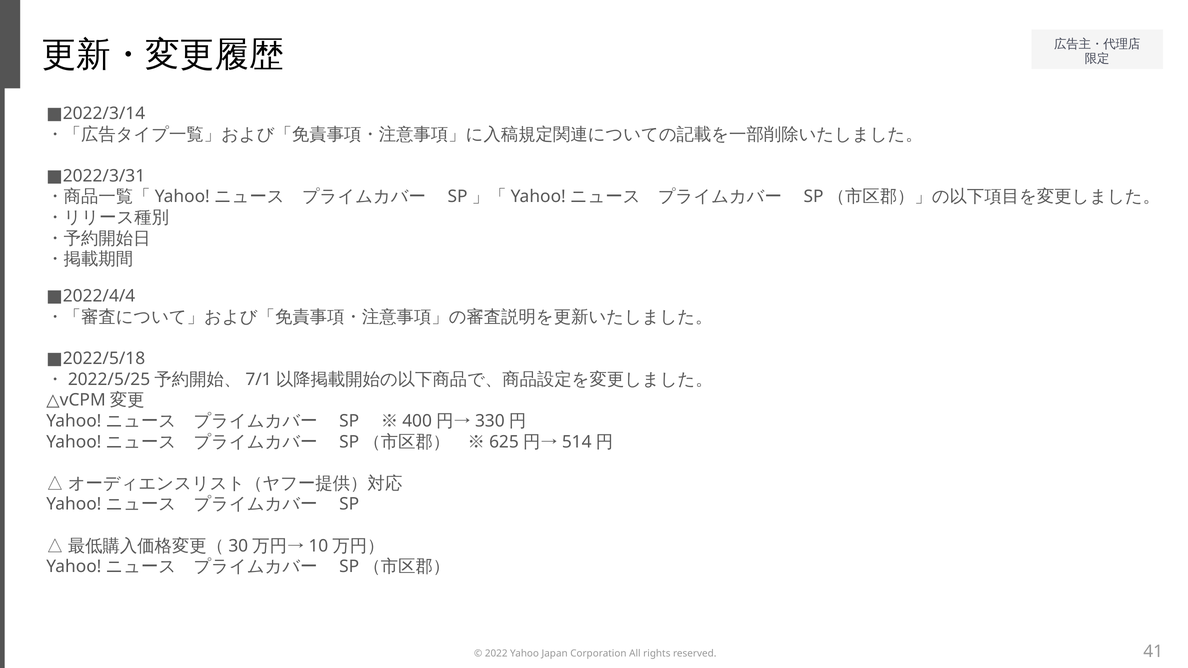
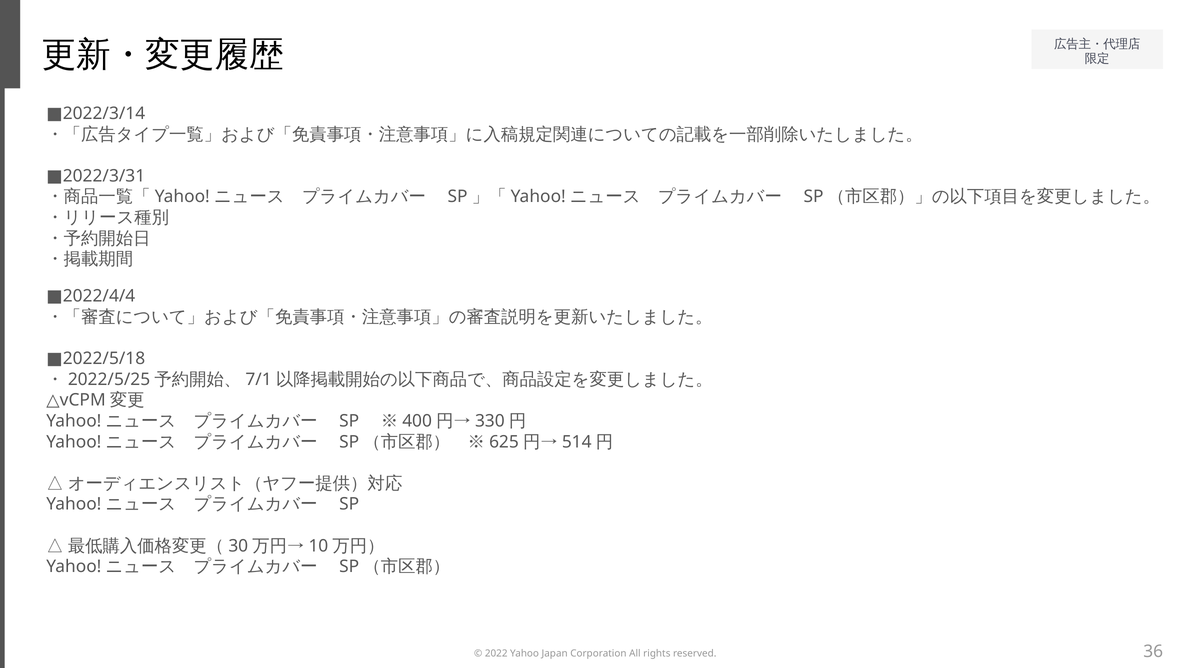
41: 41 -> 36 (1153, 652)
